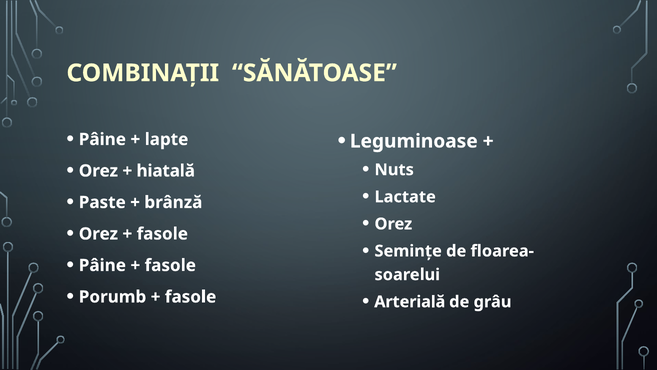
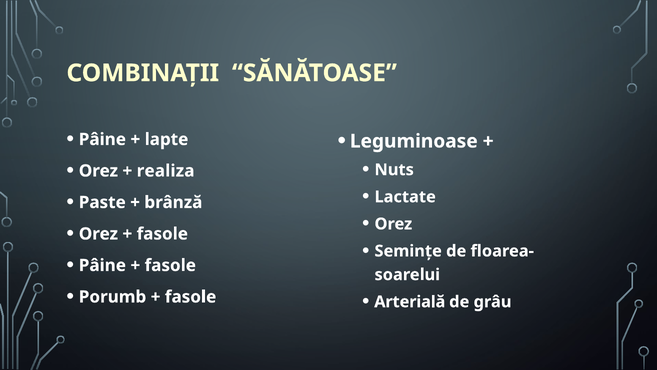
hiatală: hiatală -> realiza (166, 171)
